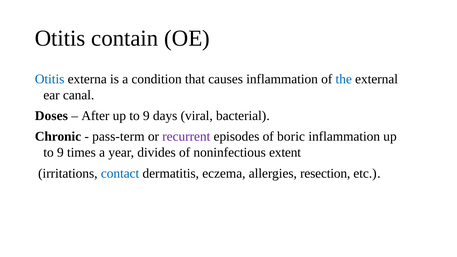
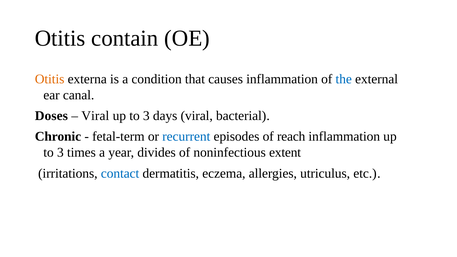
Otitis colour: blue -> orange (50, 79)
After: After -> Viral (95, 116)
9: 9 -> 3 (146, 116)
pass-term: pass-term -> fetal-term (118, 137)
recurrent colour: purple -> blue (186, 137)
boric: boric -> reach (291, 137)
9: 9 -> 3 (60, 153)
resection: resection -> utriculus (325, 173)
